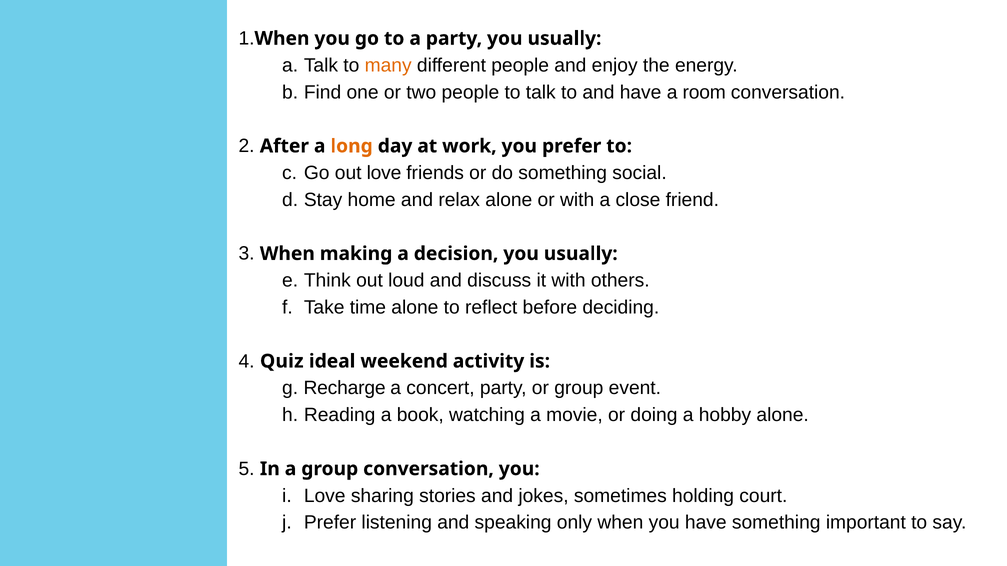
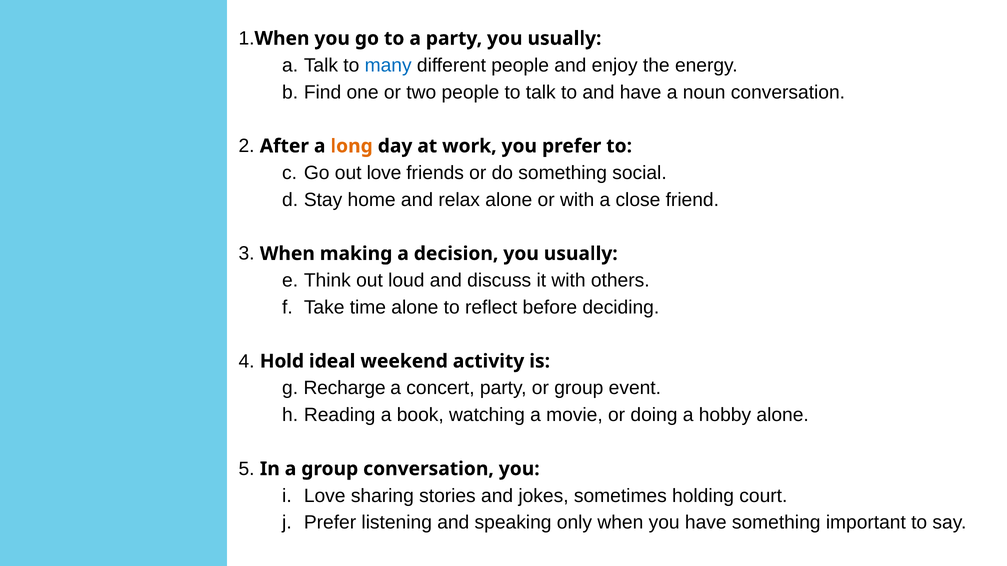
many colour: orange -> blue (388, 65)
room: room -> noun (704, 92)
Quiz: Quiz -> Hold (282, 362)
